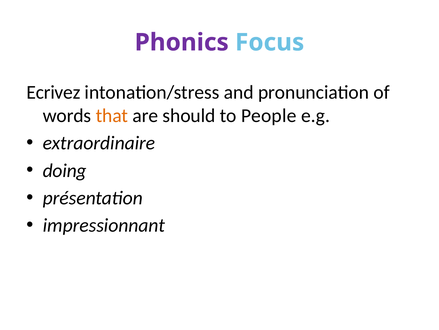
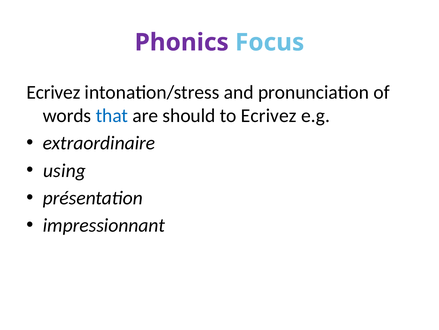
that colour: orange -> blue (112, 116)
to People: People -> Ecrivez (269, 116)
doing: doing -> using (65, 170)
